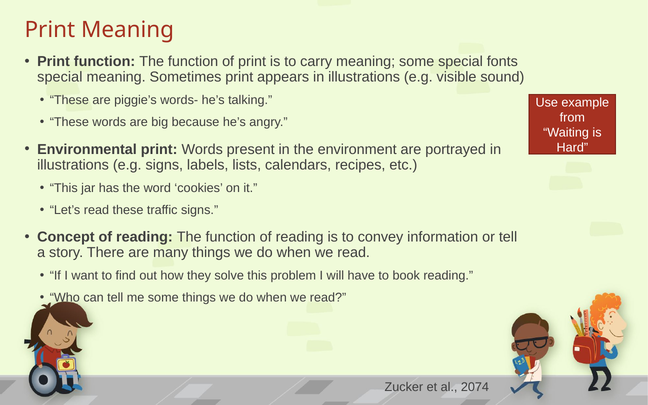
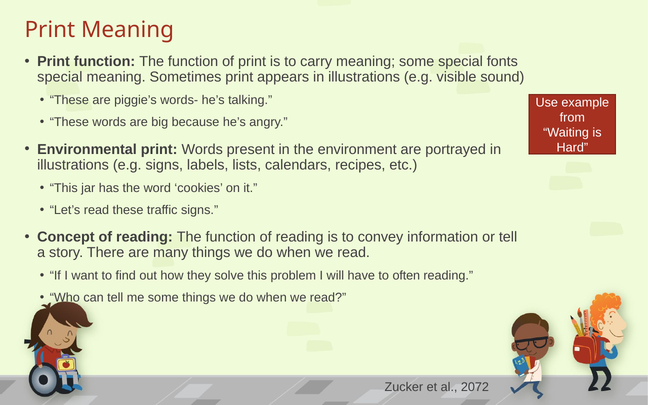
book: book -> often (406, 276)
2074: 2074 -> 2072 (475, 387)
